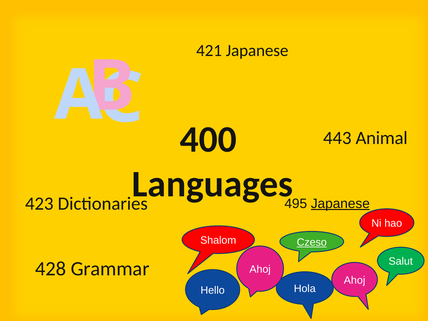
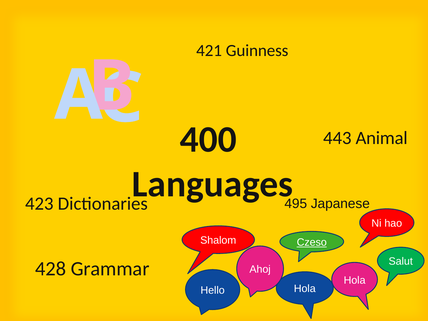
421 Japanese: Japanese -> Guinness (257, 51)
Japanese underline: present -> none (340, 204)
Ahoj: Ahoj -> Hola (355, 280)
